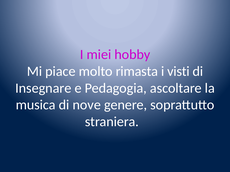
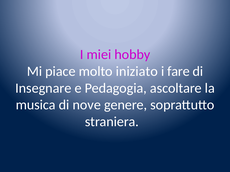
rimasta: rimasta -> iniziato (137, 71)
visti: visti -> fare (178, 71)
